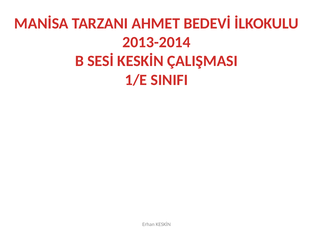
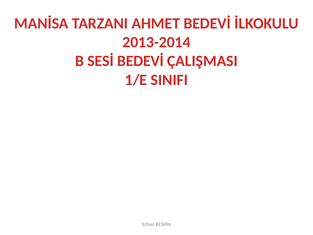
SESİ KESKİN: KESKİN -> BEDEVİ (141, 61)
